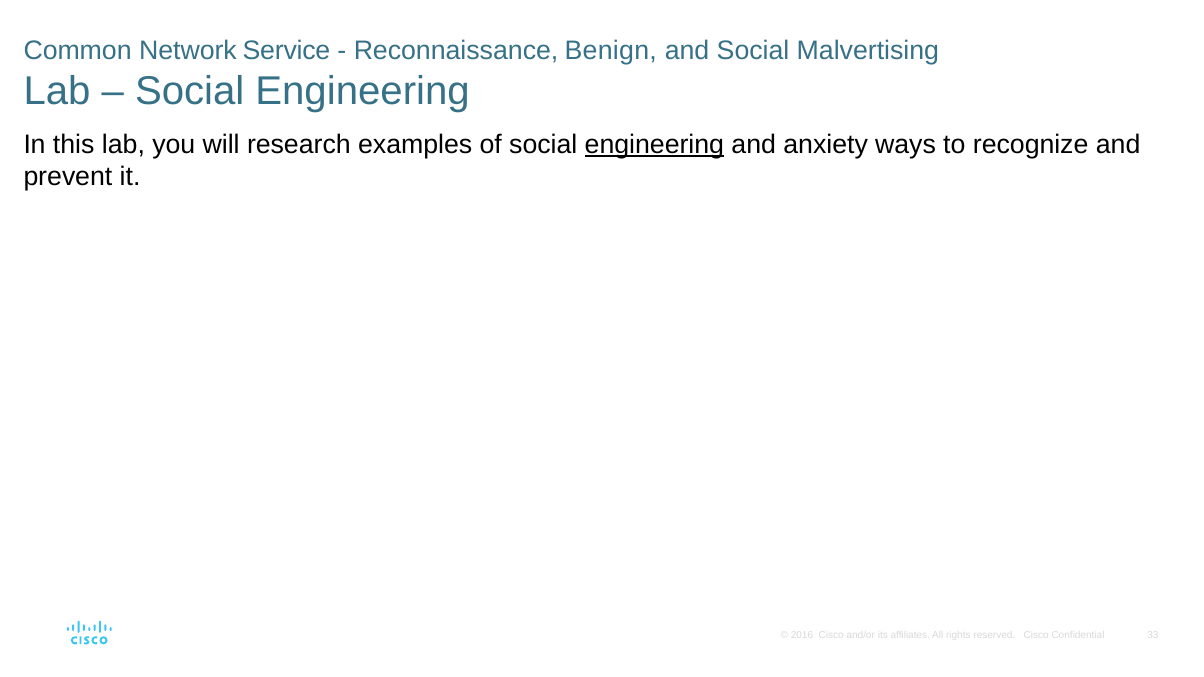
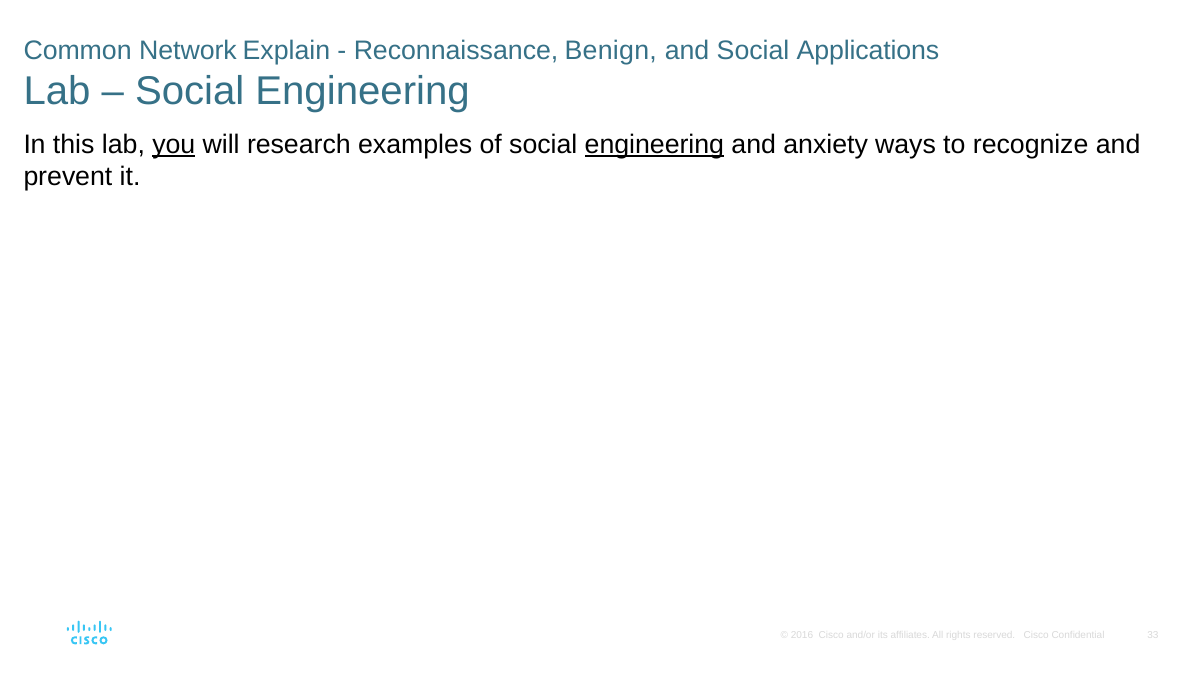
Service: Service -> Explain (286, 51)
Malvertising: Malvertising -> Applications (868, 51)
you underline: none -> present (174, 144)
